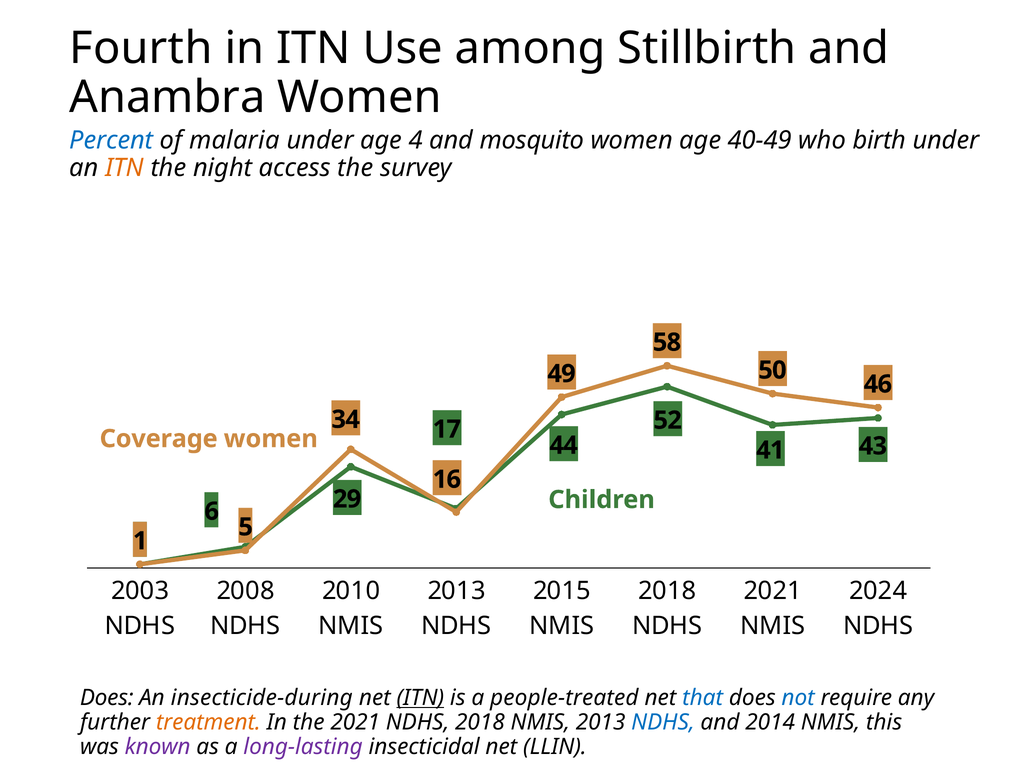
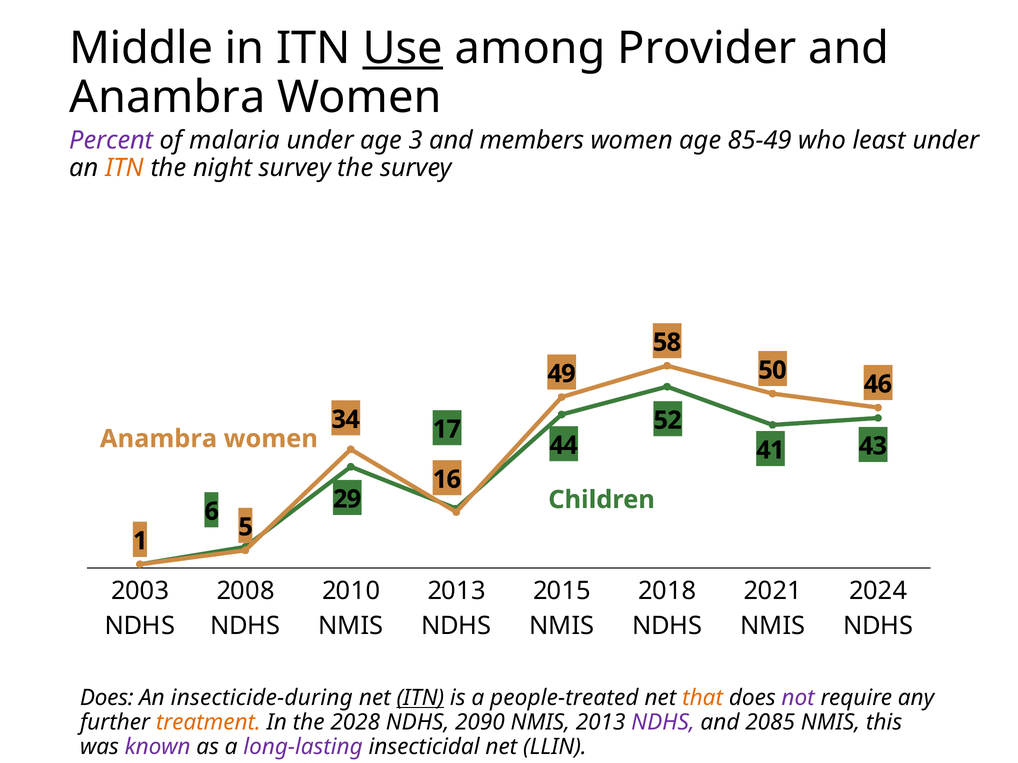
Fourth: Fourth -> Middle (141, 49)
Use underline: none -> present (403, 49)
Stillbirth: Stillbirth -> Provider (707, 49)
Percent colour: blue -> purple (111, 141)
4: 4 -> 3 (416, 141)
mosquito: mosquito -> members (532, 141)
40-49: 40-49 -> 85-49 (760, 141)
birth: birth -> least (879, 141)
night access: access -> survey (295, 168)
Coverage: Coverage -> Anambra (158, 439)
that colour: blue -> orange (703, 698)
not colour: blue -> purple (798, 698)
the 2021: 2021 -> 2028 (355, 723)
NDHS 2018: 2018 -> 2090 (480, 723)
NDHS colour: blue -> purple (663, 723)
2014: 2014 -> 2085 (770, 723)
